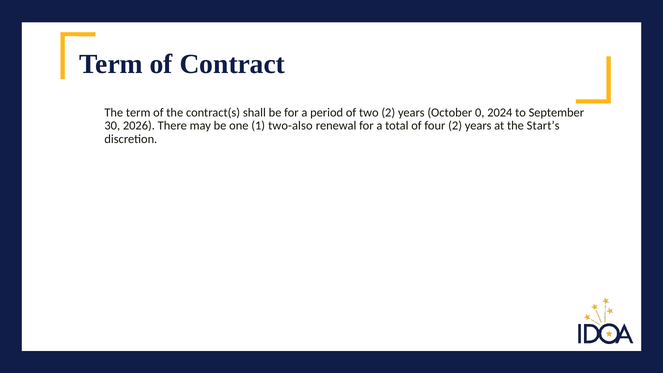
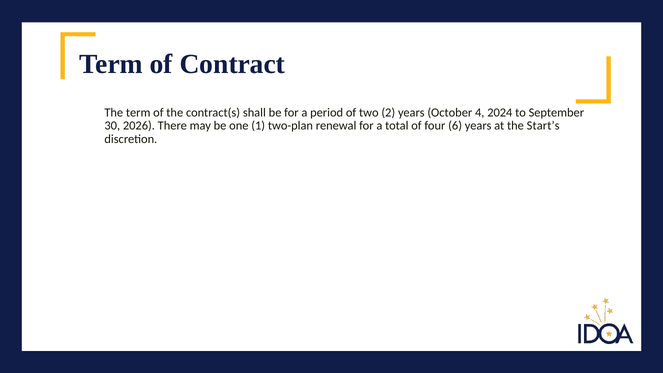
0: 0 -> 4 (480, 112)
two-also: two-also -> two-plan (290, 126)
four 2: 2 -> 6 (455, 126)
